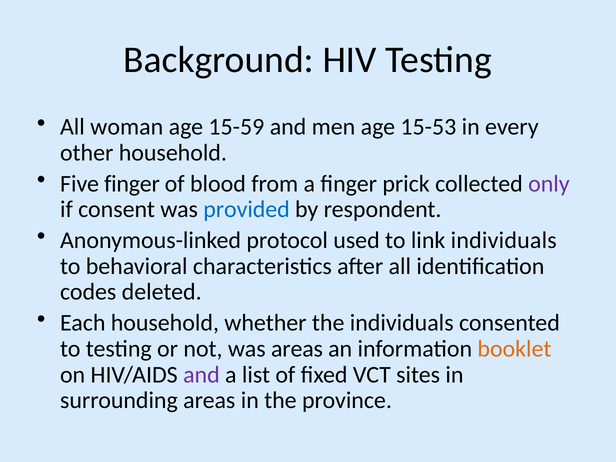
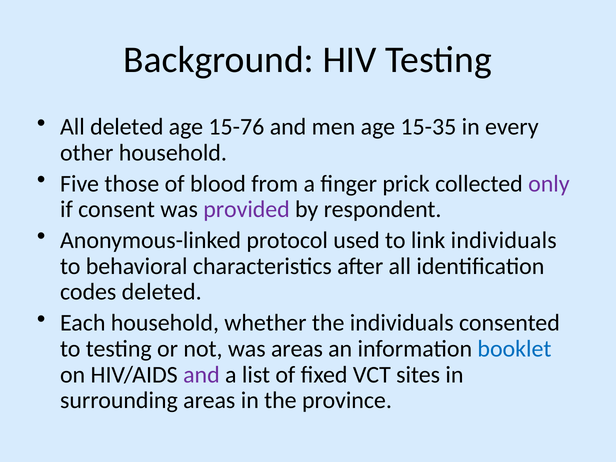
All woman: woman -> deleted (127, 127)
15-59: 15-59 -> 15-76 (236, 127)
15-53: 15-53 -> 15-35 (428, 127)
Five finger: finger -> those (132, 184)
provided colour: blue -> purple (247, 209)
booklet colour: orange -> blue (514, 349)
